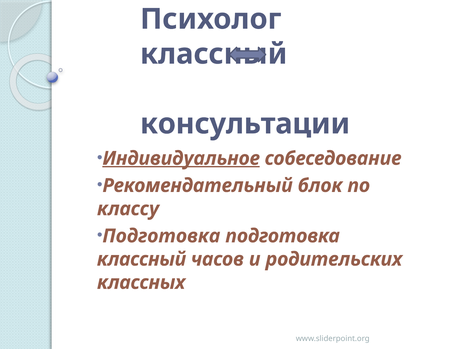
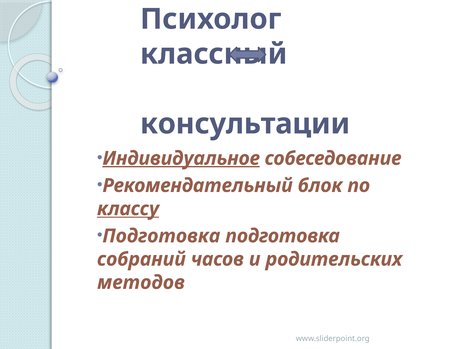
классу underline: none -> present (128, 209)
классный: классный -> собраний (141, 260)
классных: классных -> методов (141, 283)
